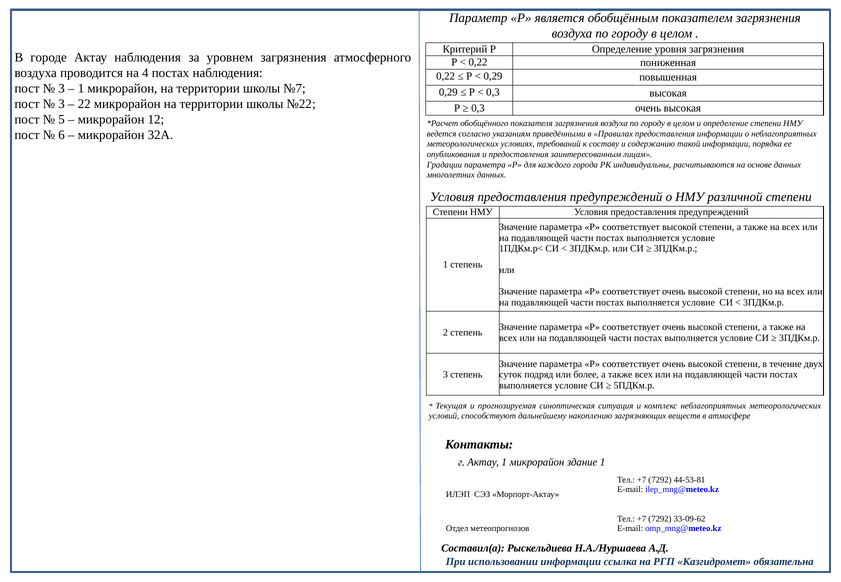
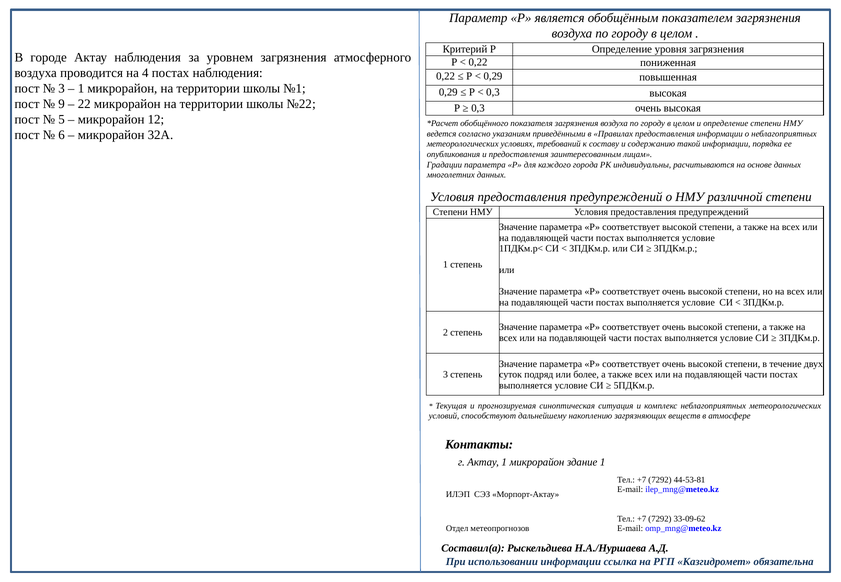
№7: №7 -> №1 (294, 88)
3: 3 -> 9 (62, 104)
